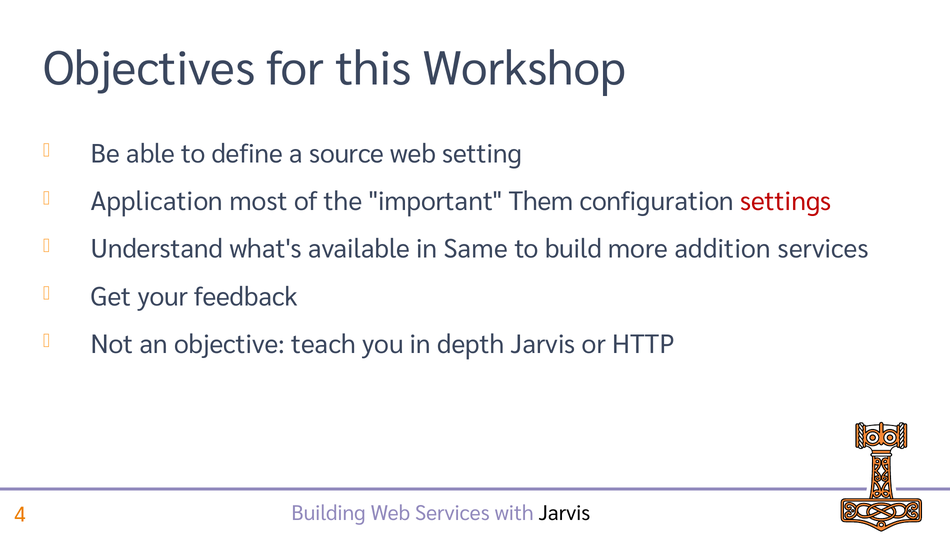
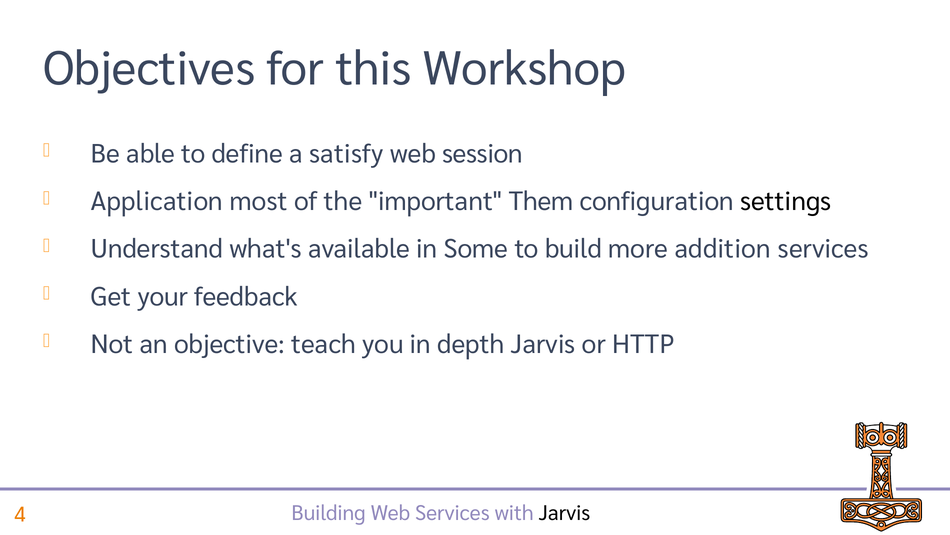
source: source -> satisfy (346, 154)
setting: setting -> session (482, 154)
settings colour: red -> black (786, 201)
Same: Same -> Some (476, 249)
